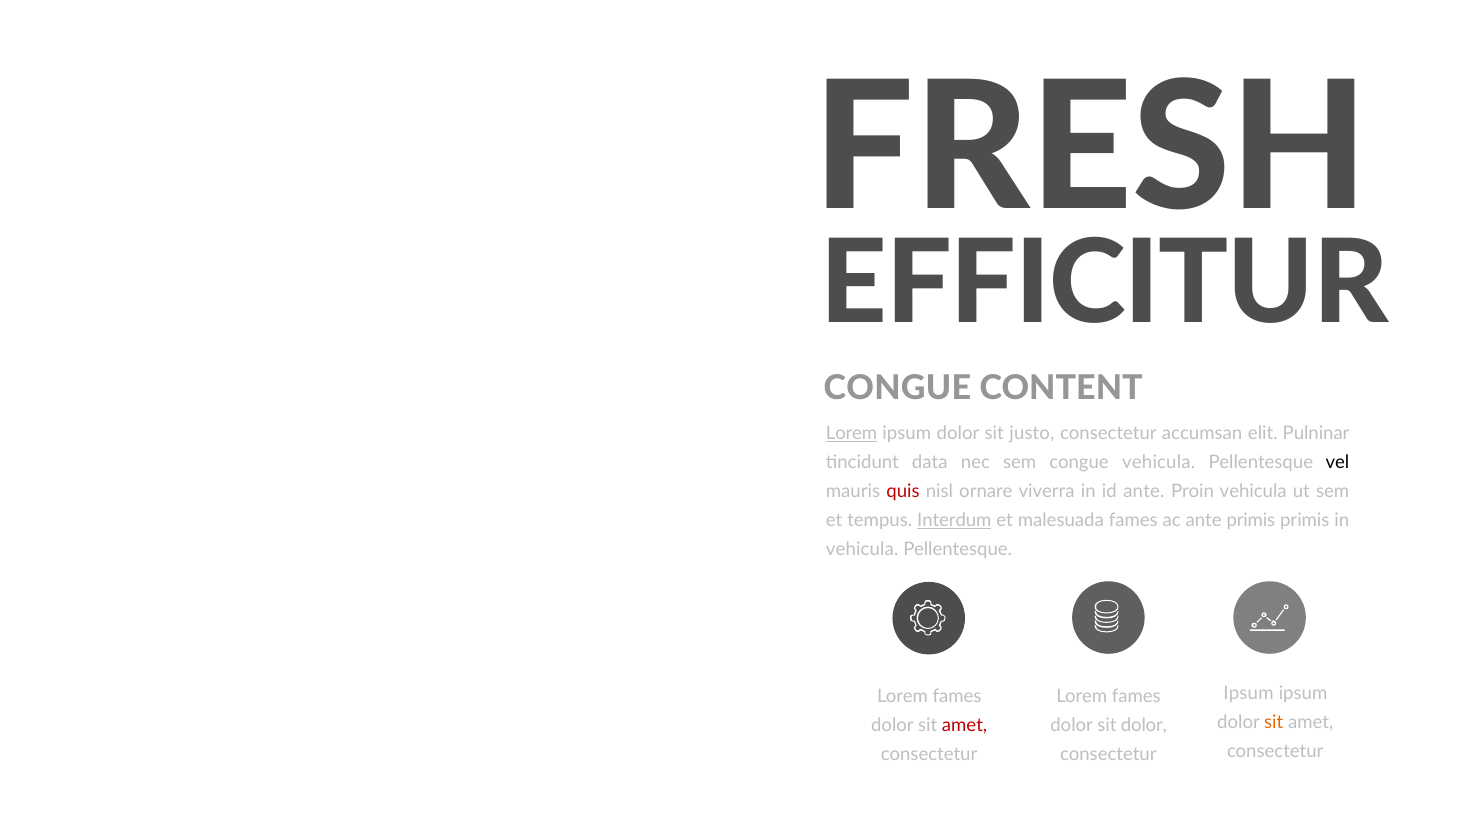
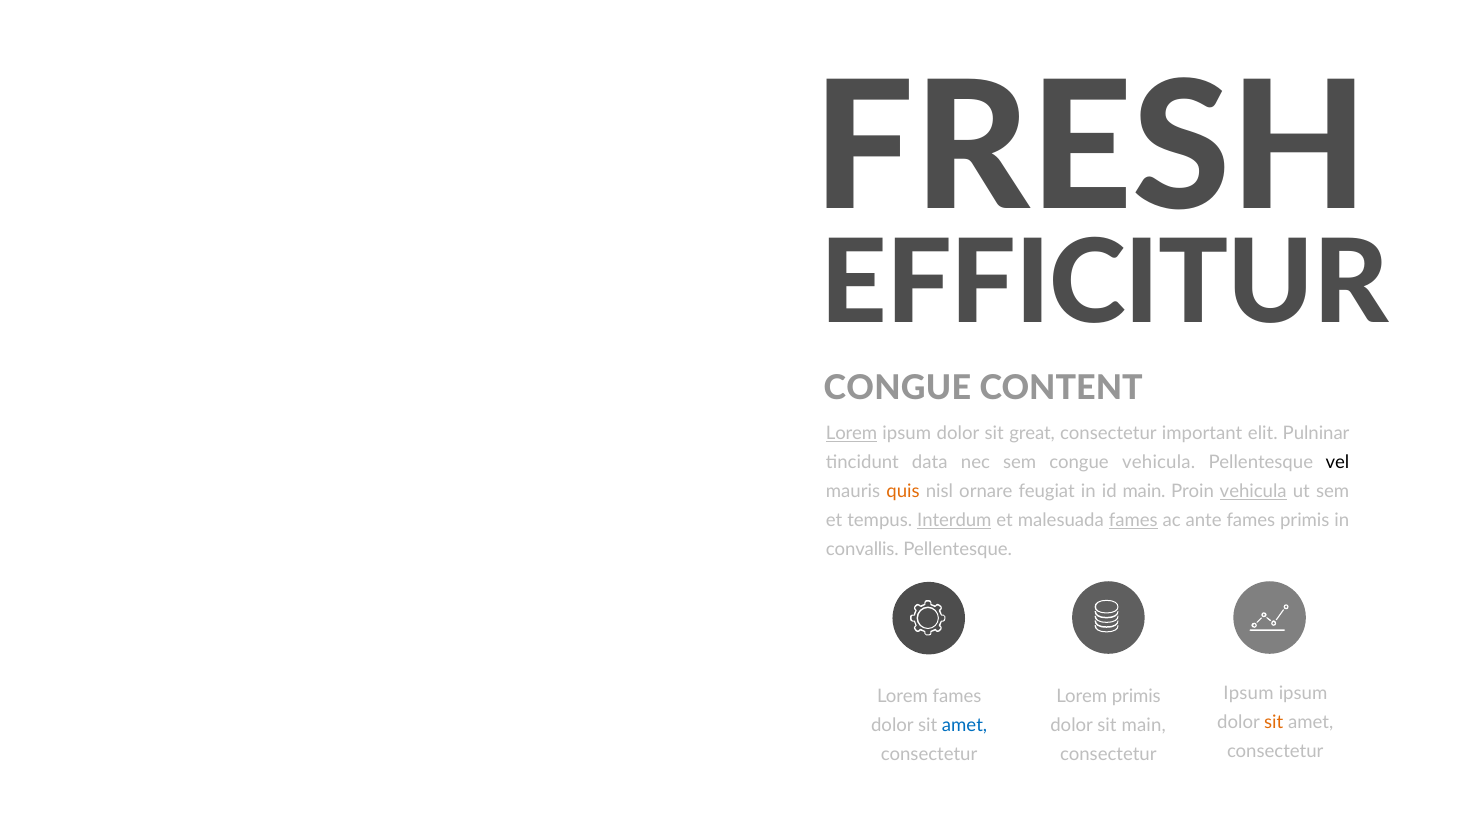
justo: justo -> great (1032, 433)
accumsan: accumsan -> important (1202, 433)
quis colour: red -> orange (903, 491)
viverra: viverra -> feugiat (1047, 491)
id ante: ante -> main (1144, 491)
vehicula underline: none -> present (1253, 491)
fames underline: none -> present (1133, 520)
ante primis: primis -> fames (1251, 520)
vehicula: vehicula -> convallis (862, 549)
fames: fames -> primis (1136, 696)
amet colour: red -> blue (965, 725)
sit dolor: dolor -> main (1144, 725)
